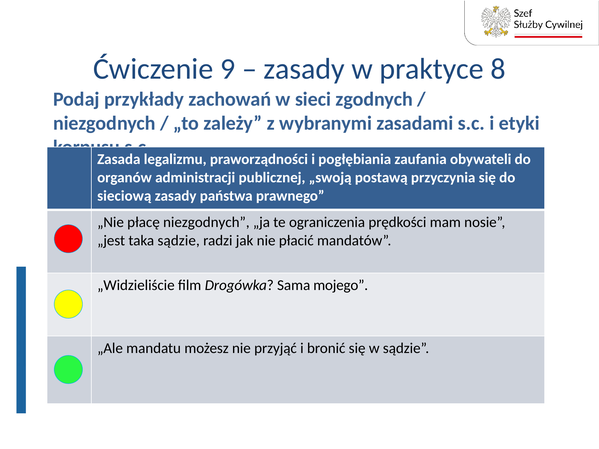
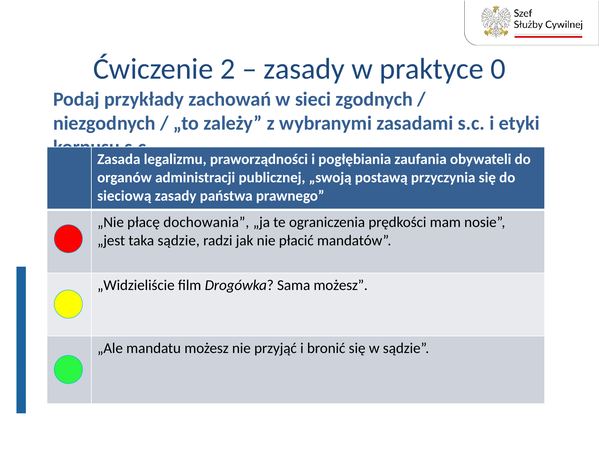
9: 9 -> 2 (228, 69)
8: 8 -> 0 (498, 69)
płacę niezgodnych: niezgodnych -> dochowania (206, 222)
Sama mojego: mojego -> możesz (341, 285)
